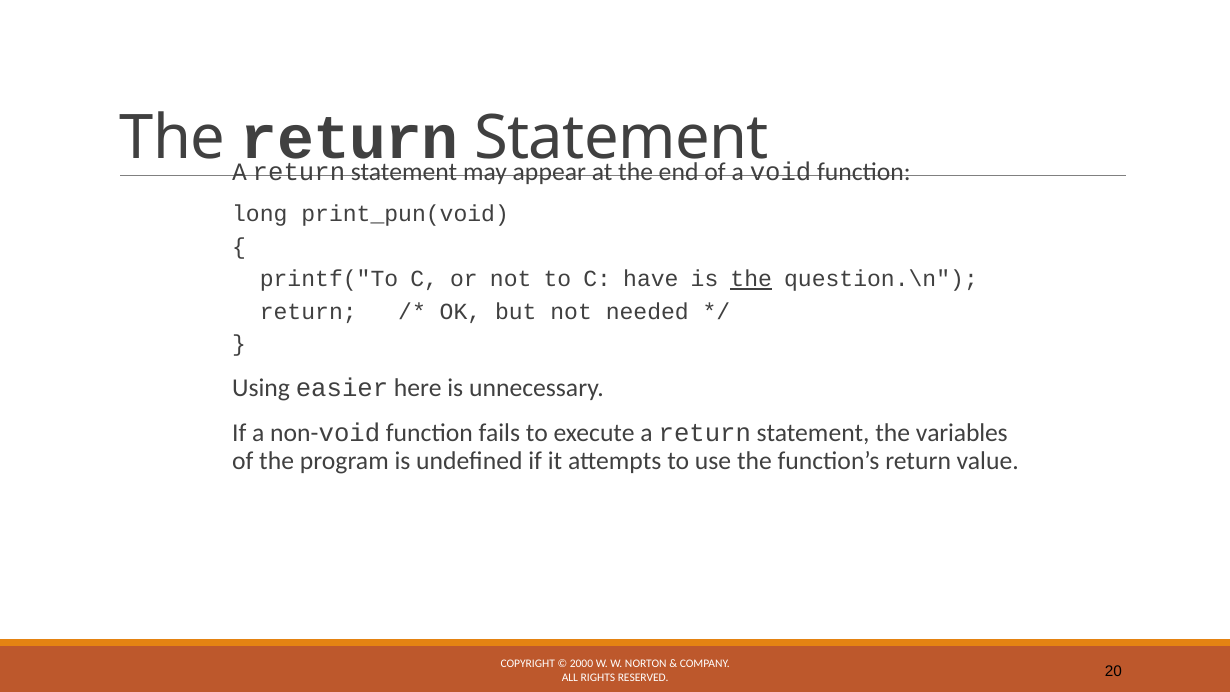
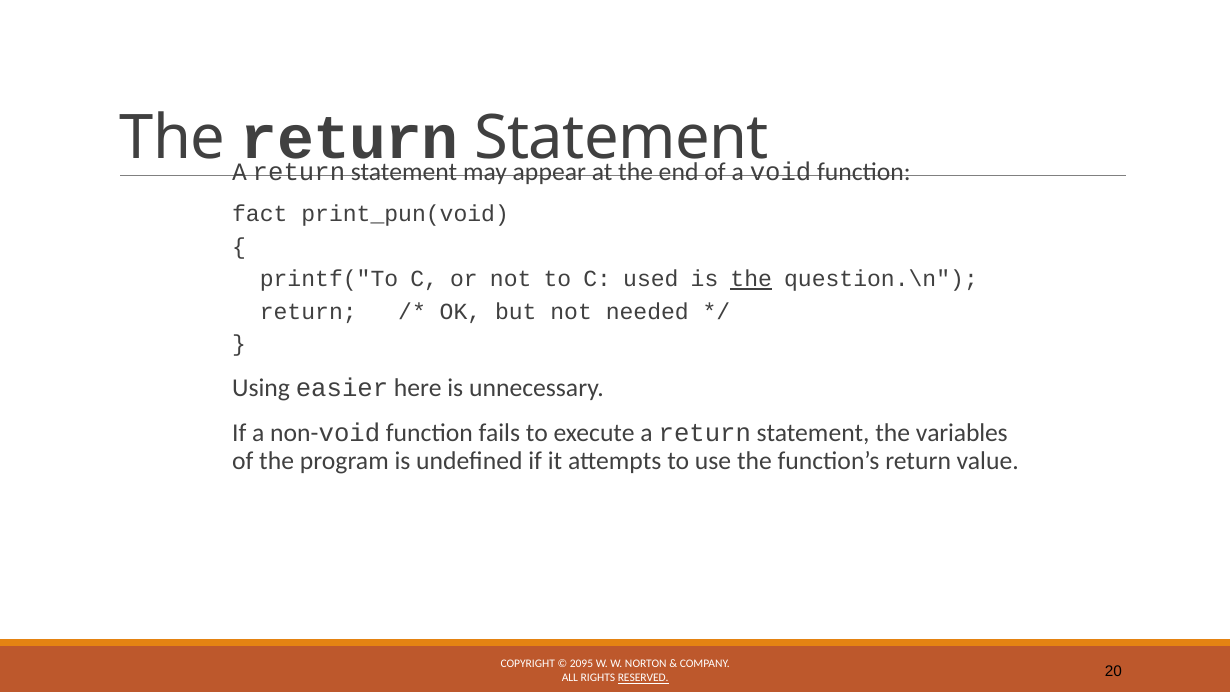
long: long -> fact (260, 214)
have: have -> used (651, 279)
2000: 2000 -> 2095 (581, 664)
RESERVED underline: none -> present (643, 678)
